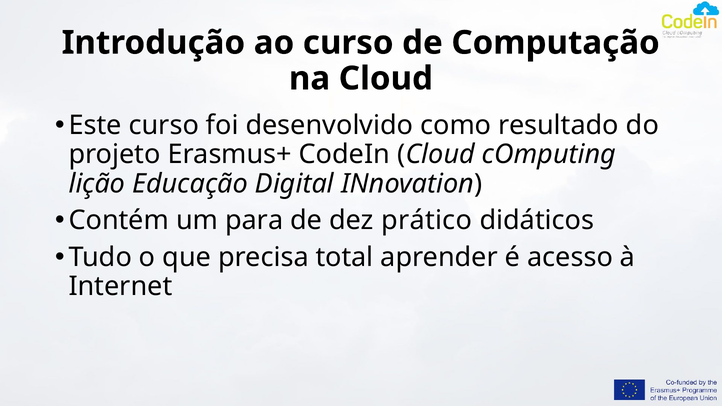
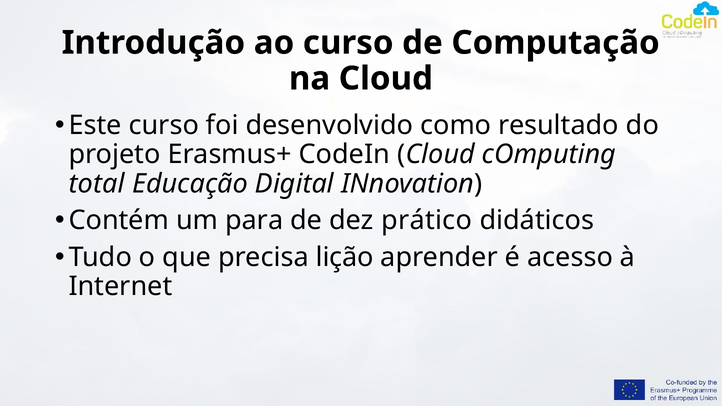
lição: lição -> total (97, 184)
total: total -> lição (345, 257)
